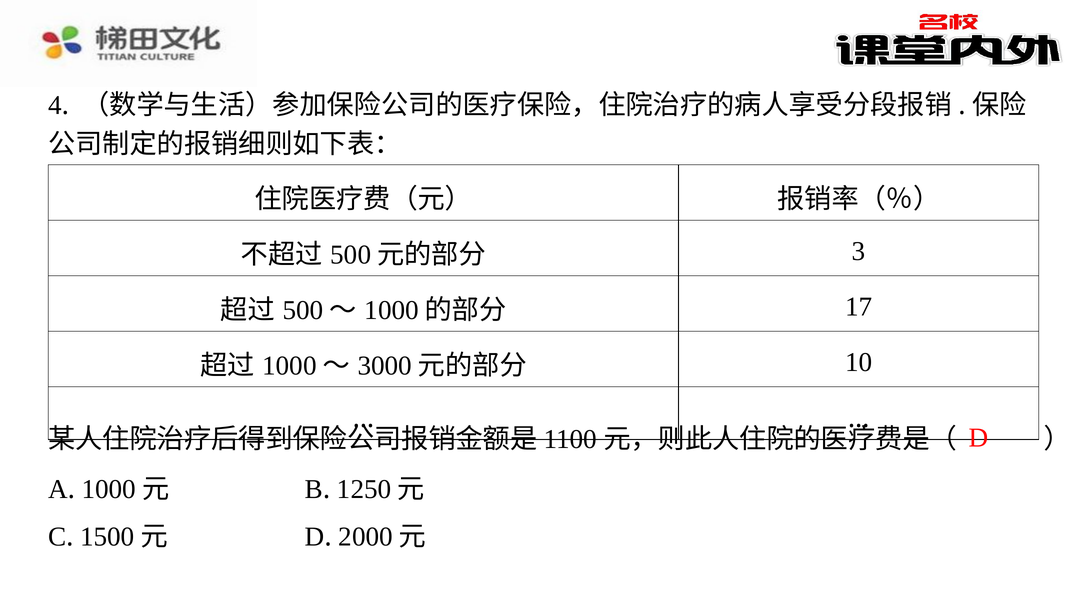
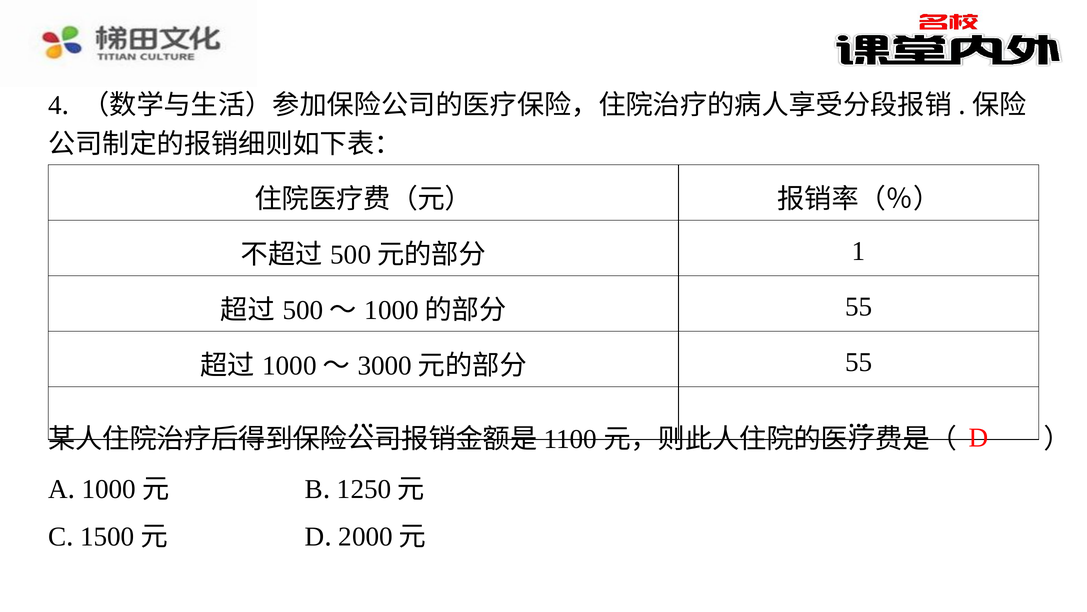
3: 3 -> 1 (859, 251)
17: 17 -> 55 (859, 306)
10: 10 -> 55 (859, 362)
